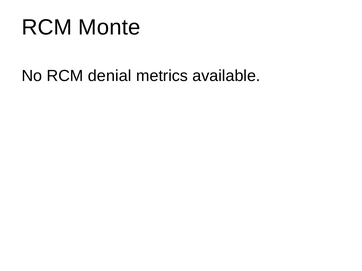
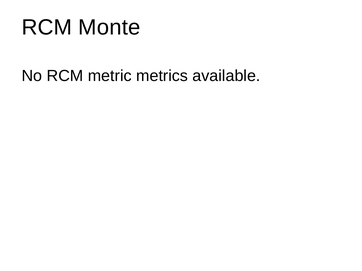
denial: denial -> metric (110, 76)
